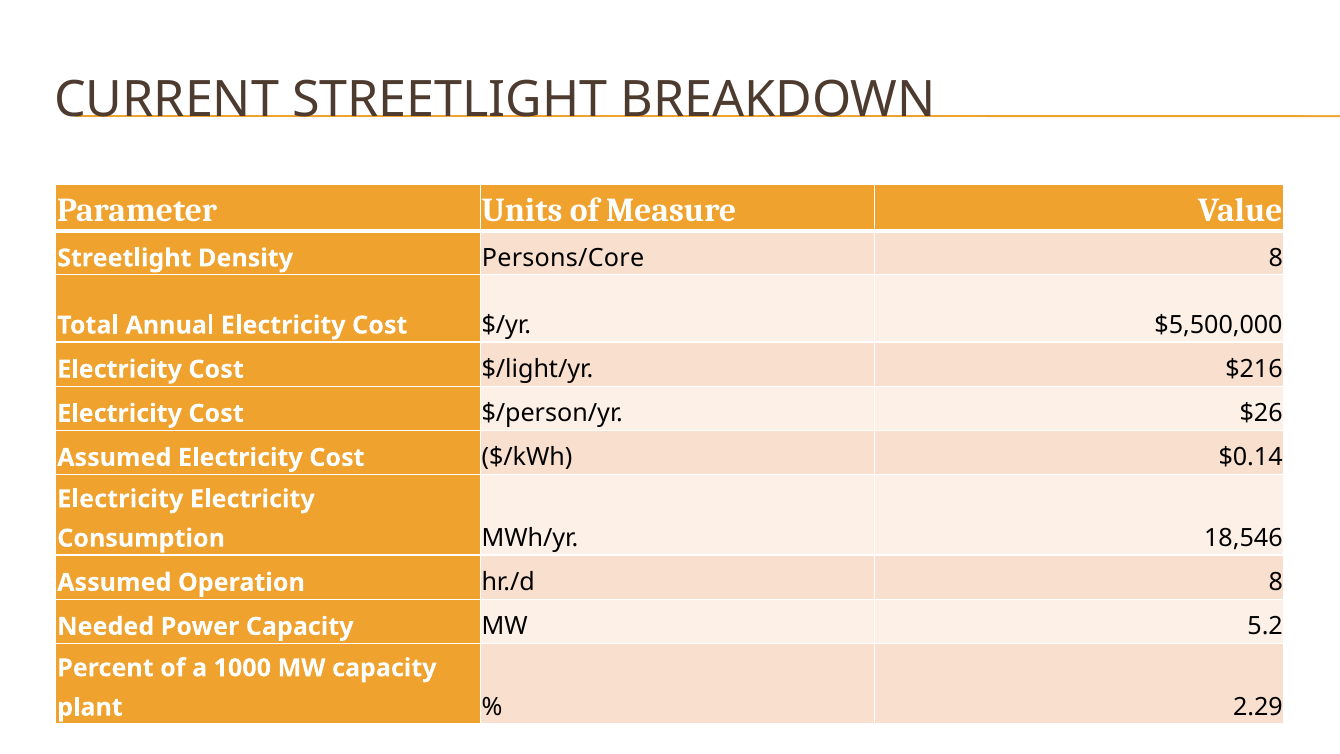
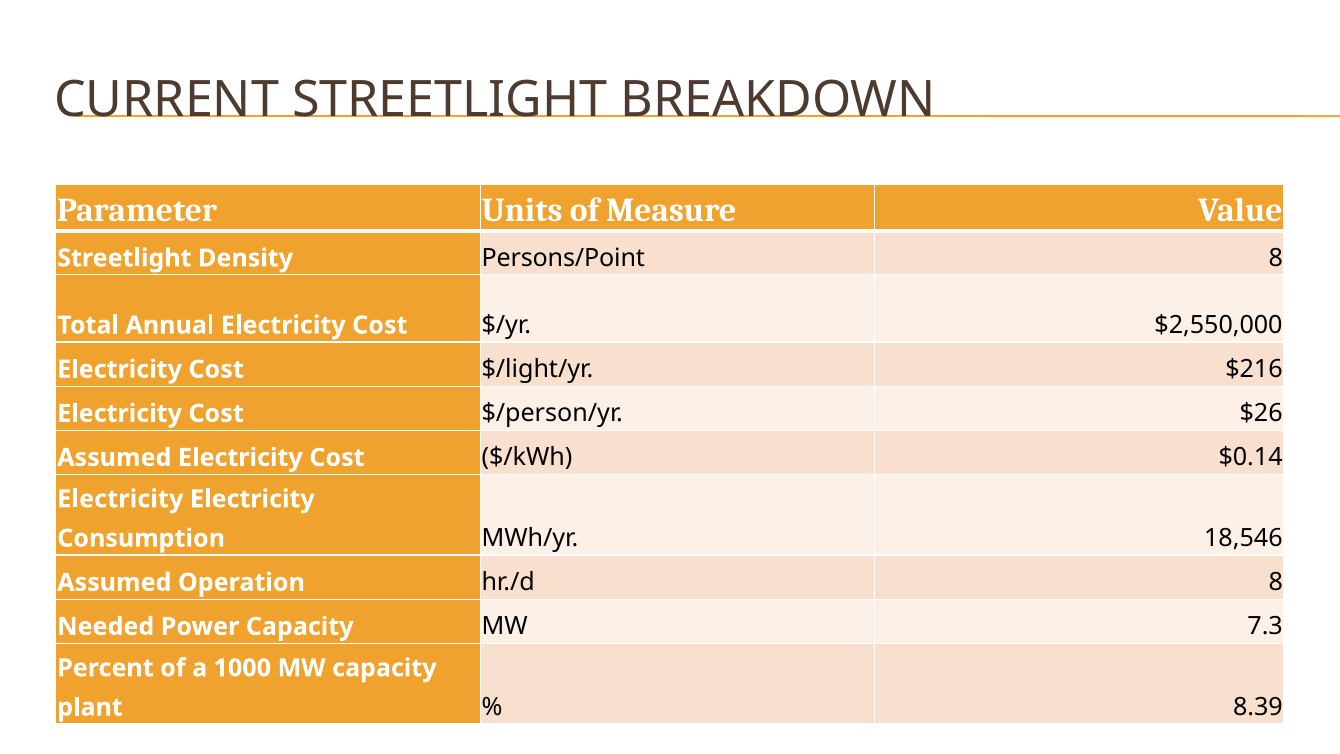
Persons/Core: Persons/Core -> Persons/Point (563, 258)
$5,500,000: $5,500,000 -> $2,550,000 (1219, 325)
5.2: 5.2 -> 7.3 (1265, 626)
2.29: 2.29 -> 8.39 (1258, 707)
